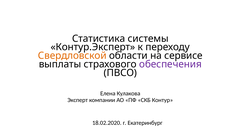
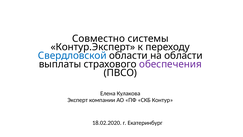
Статистика: Статистика -> Совместно (99, 38)
Свердловской colour: orange -> blue (72, 56)
на сервисе: сервисе -> области (183, 56)
